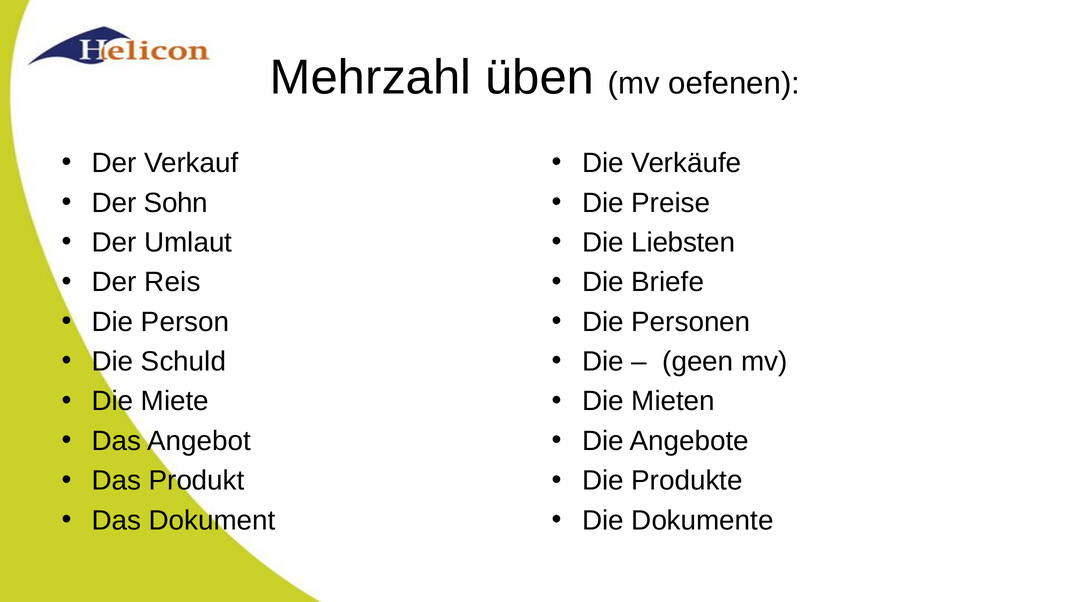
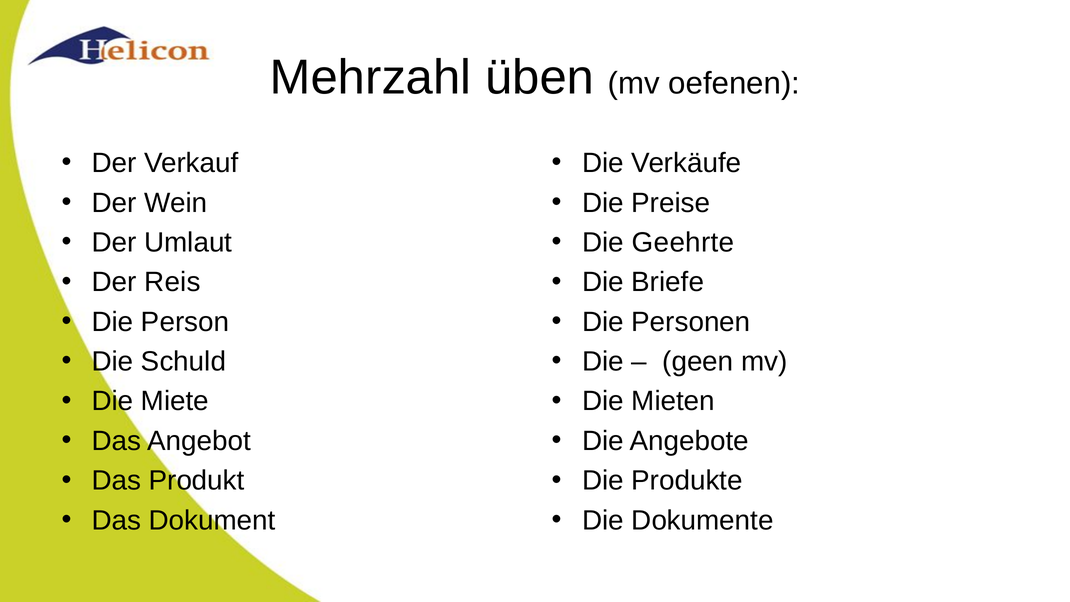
Sohn: Sohn -> Wein (176, 203)
Liebsten: Liebsten -> Geehrte (683, 242)
